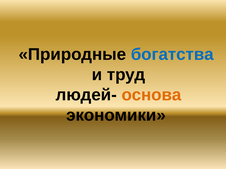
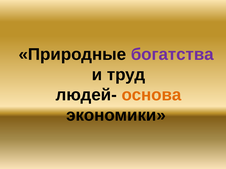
богатства colour: blue -> purple (172, 55)
